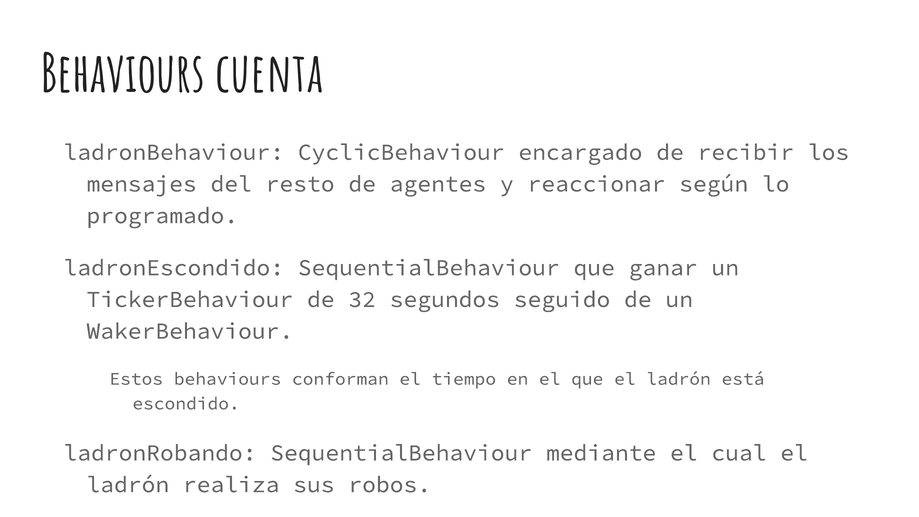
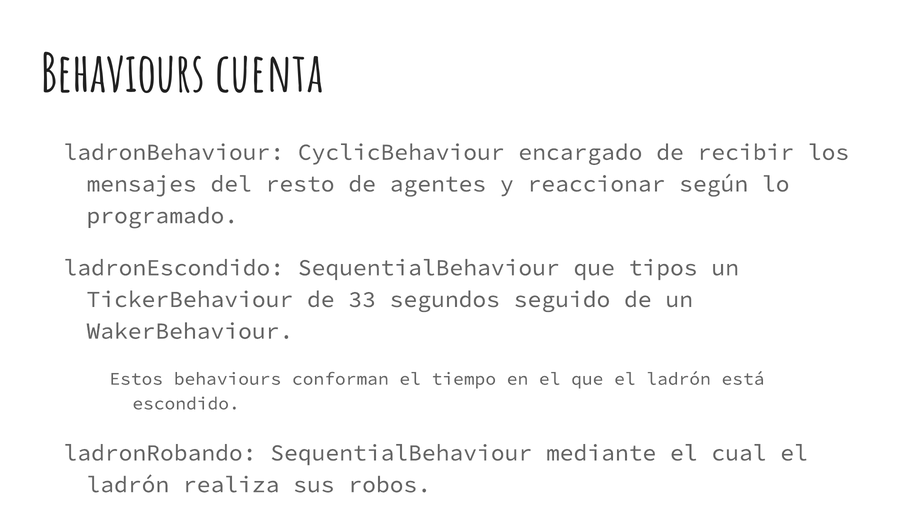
ganar: ganar -> tipos (663, 268)
32: 32 -> 33 (362, 299)
